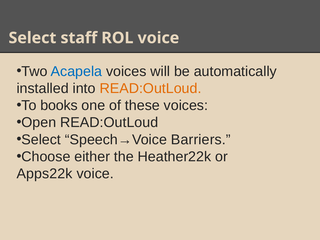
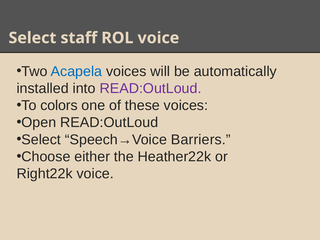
READ:OutLoud colour: orange -> purple (151, 88)
books: books -> colors (59, 105)
Apps22k: Apps22k -> Right22k (45, 174)
